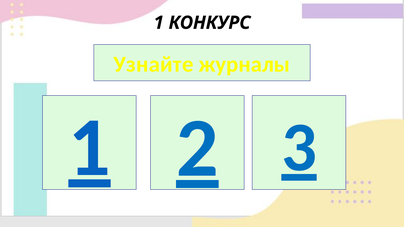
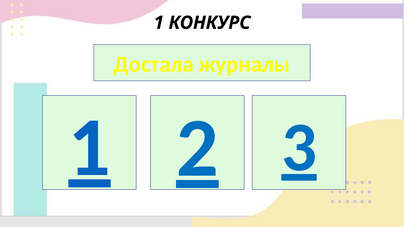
Узнайте: Узнайте -> Достала (154, 64)
